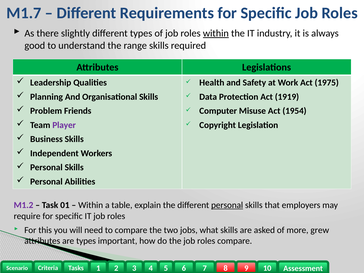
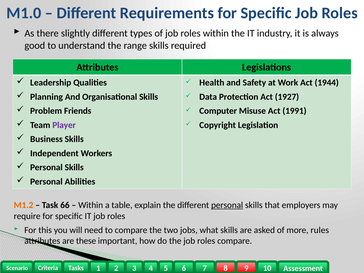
M1.7: M1.7 -> M1.0 (24, 13)
within underline: present -> none (216, 33)
1975: 1975 -> 1944 (327, 83)
1919: 1919 -> 1927 (287, 97)
1954: 1954 -> 1991 (294, 111)
M1.2 colour: purple -> orange (24, 205)
01: 01 -> 66 (65, 205)
grew: grew -> rules (320, 230)
are types: types -> these (86, 241)
